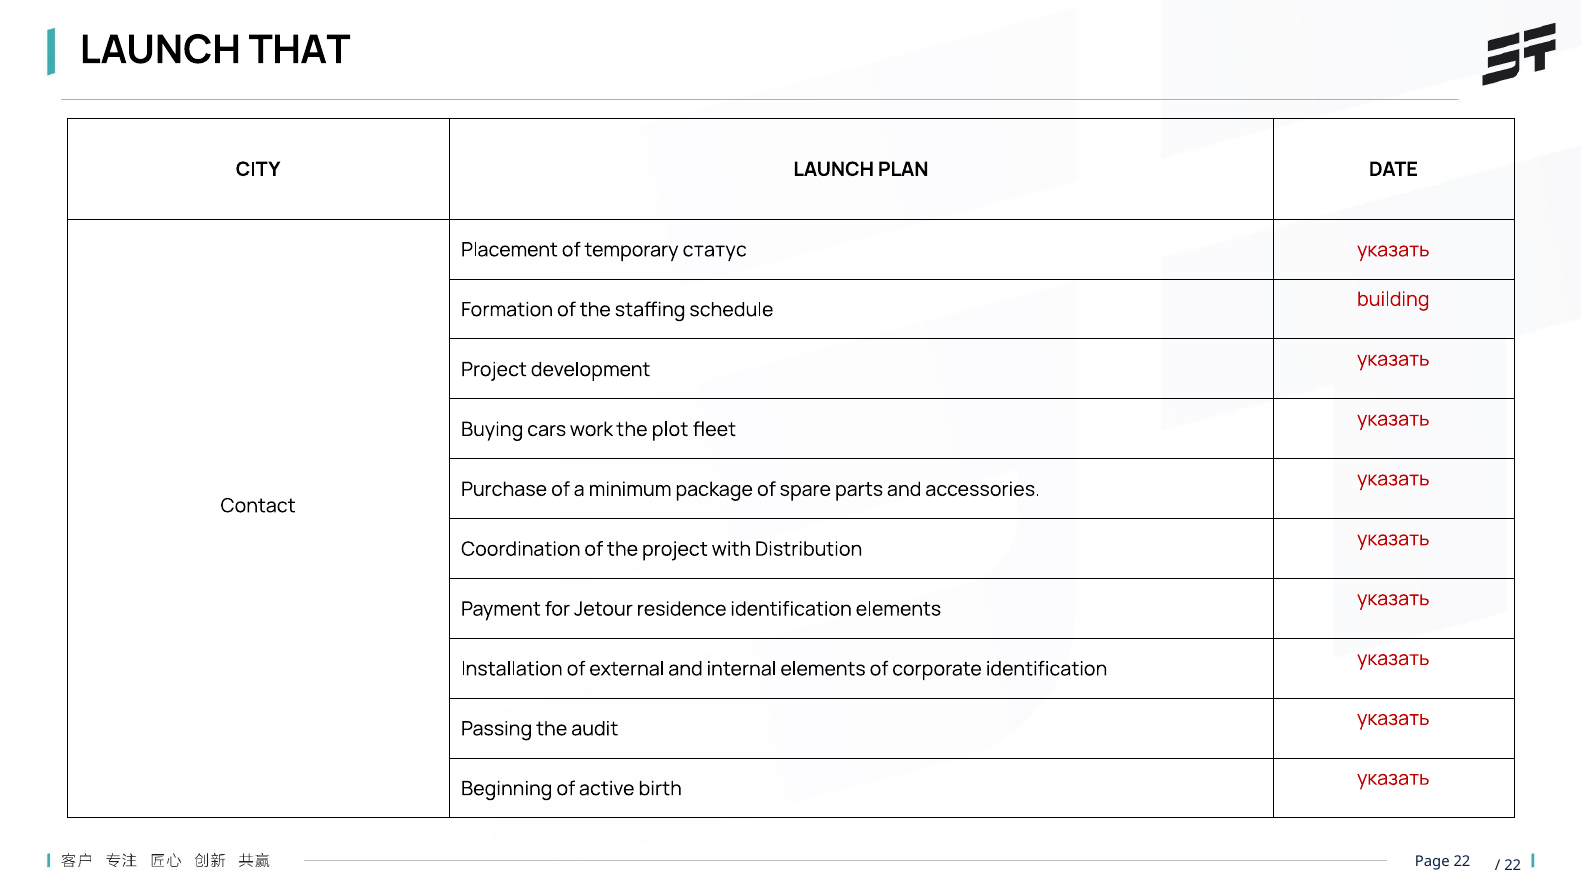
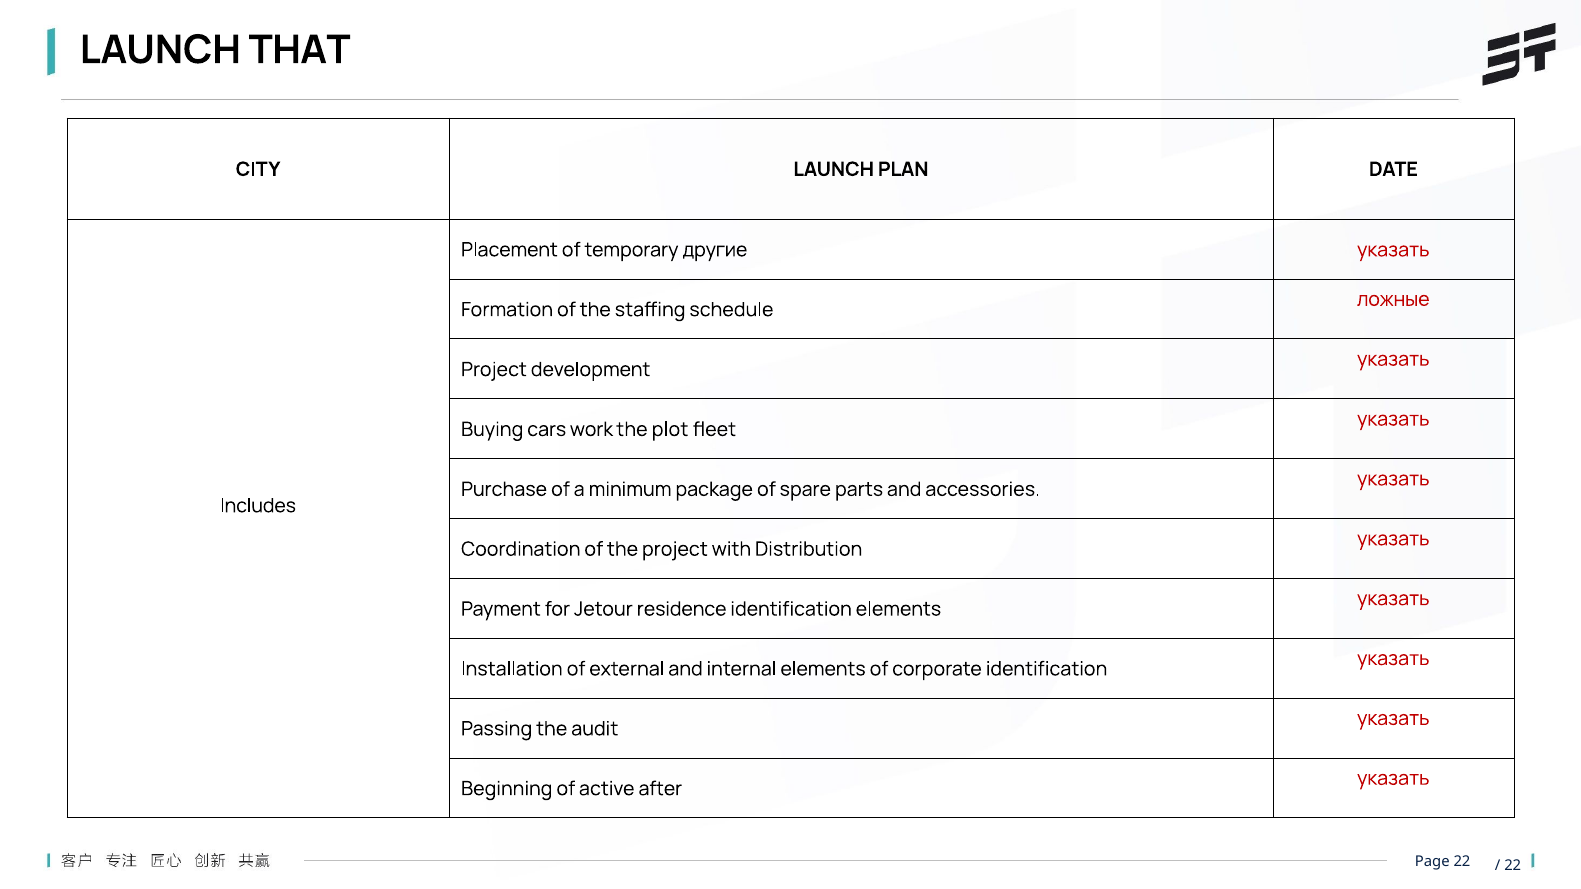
статус: статус -> другие (715, 250)
building: building -> ложные (1393, 299)
Сontact: Сontact -> Includes (258, 506)
birth: birth -> after (660, 789)
